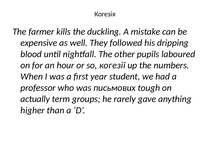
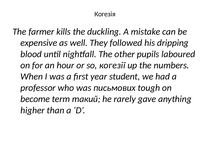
actually: actually -> become (35, 99)
groups: groups -> такий (86, 99)
